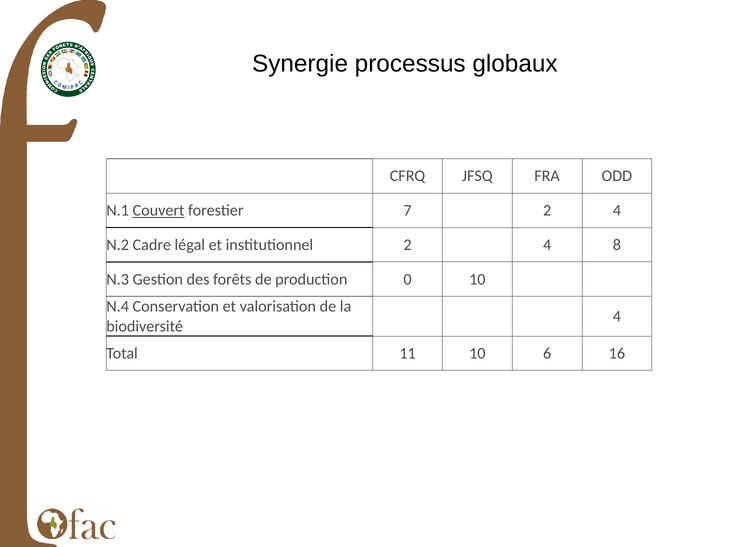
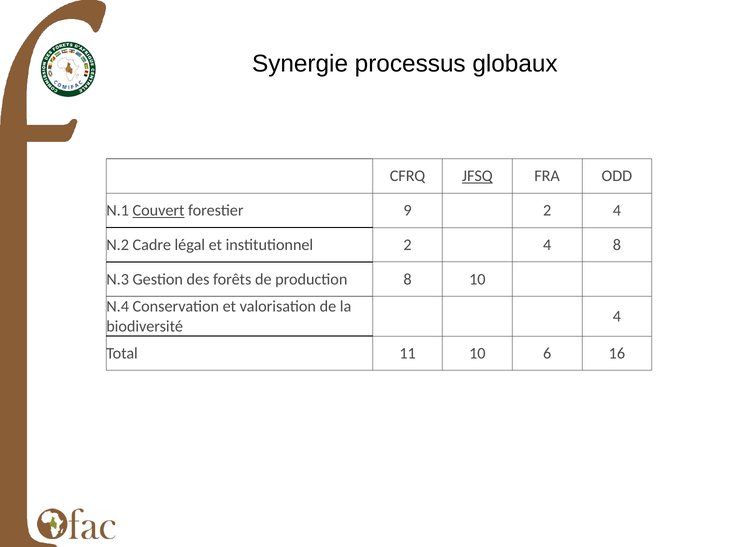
JFSQ underline: none -> present (477, 176)
7: 7 -> 9 (408, 211)
production 0: 0 -> 8 (408, 280)
